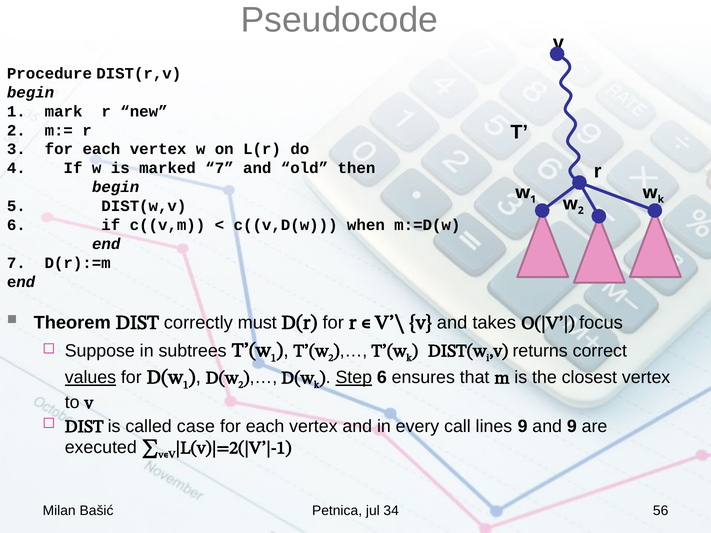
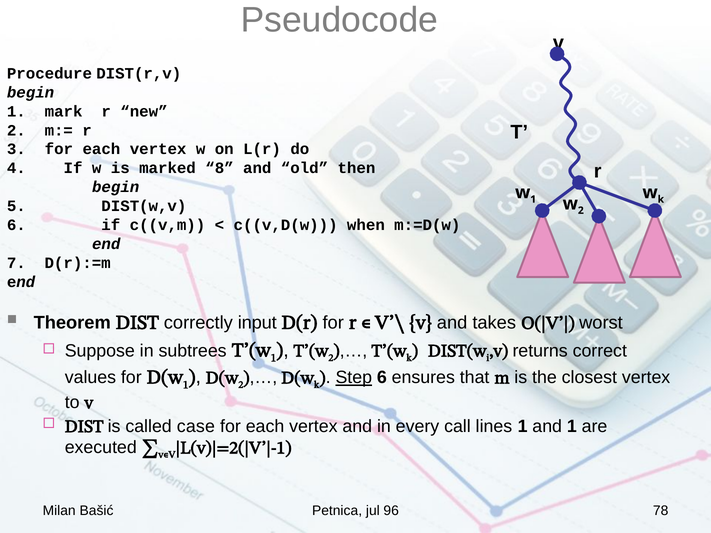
marked 7: 7 -> 8 (219, 168)
must: must -> input (257, 323)
focus: focus -> worst (601, 323)
values underline: present -> none (90, 378)
lines 9: 9 -> 1 (523, 426)
and 9: 9 -> 1 (572, 426)
34: 34 -> 96 (391, 511)
56: 56 -> 78 (661, 511)
